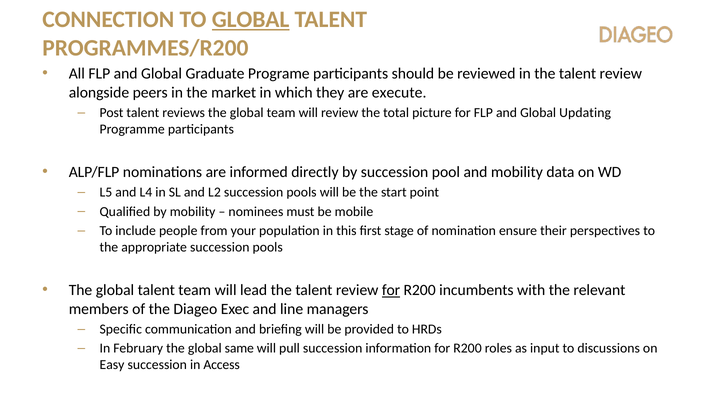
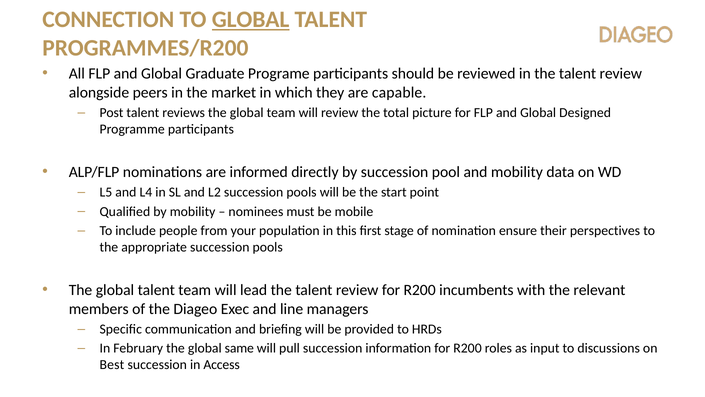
execute: execute -> capable (399, 92)
Updating: Updating -> Designed (585, 113)
for underline: present -> none (391, 290)
Easy: Easy -> Best (112, 365)
